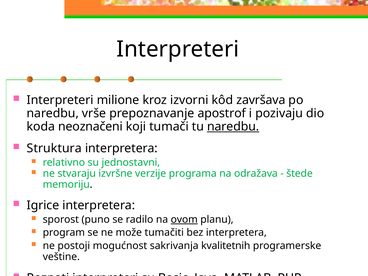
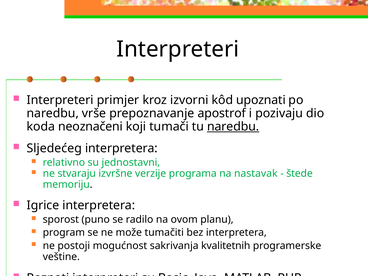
milione: milione -> primjer (118, 100)
završava: završava -> upoznati (261, 100)
Struktura: Struktura -> Sljedećeg (54, 148)
odražava: odražava -> nastavak (256, 174)
ovom underline: present -> none (184, 220)
